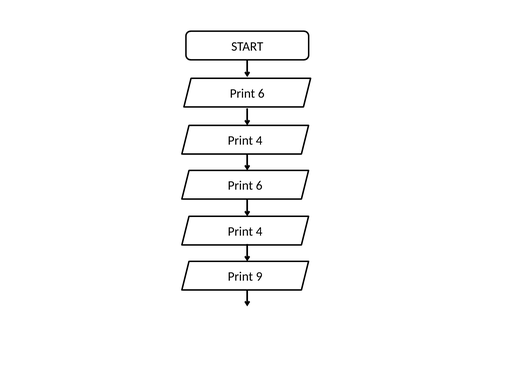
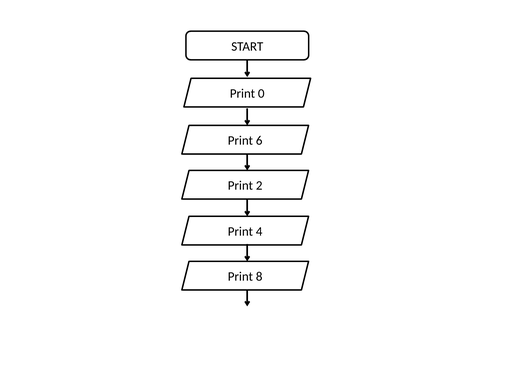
6: 6 -> 0 (261, 93)
4: 4 -> 6 (259, 140)
6: 6 -> 2 (259, 185)
9: 9 -> 8 (259, 276)
